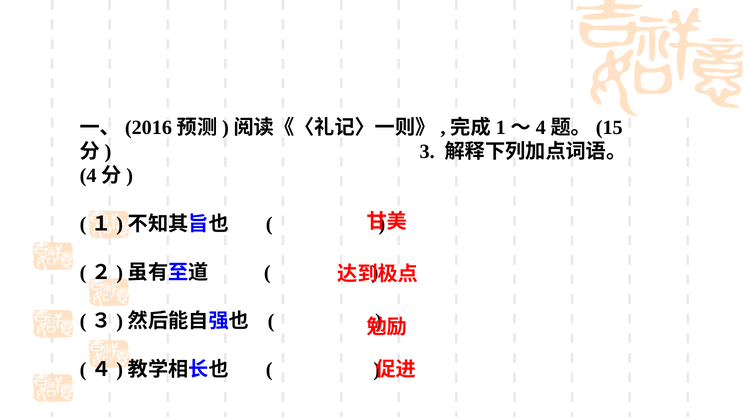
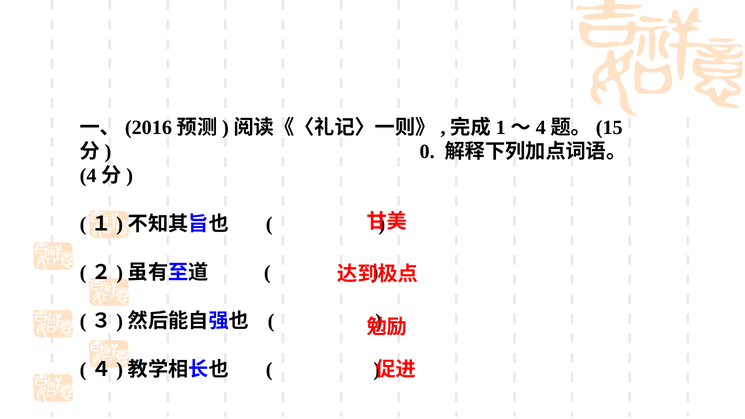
3: 3 -> 0 (427, 152)
